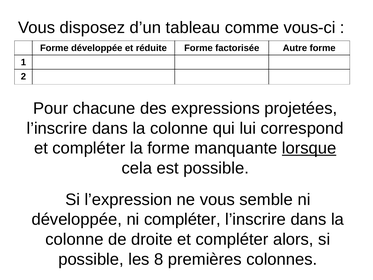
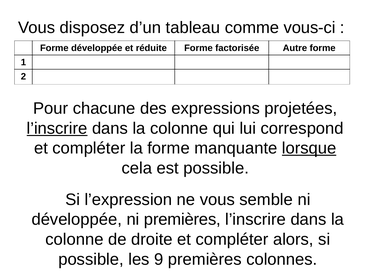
l’inscrire underline: none -> present (57, 128)
ni compléter: compléter -> premières (182, 219)
8: 8 -> 9 (159, 259)
